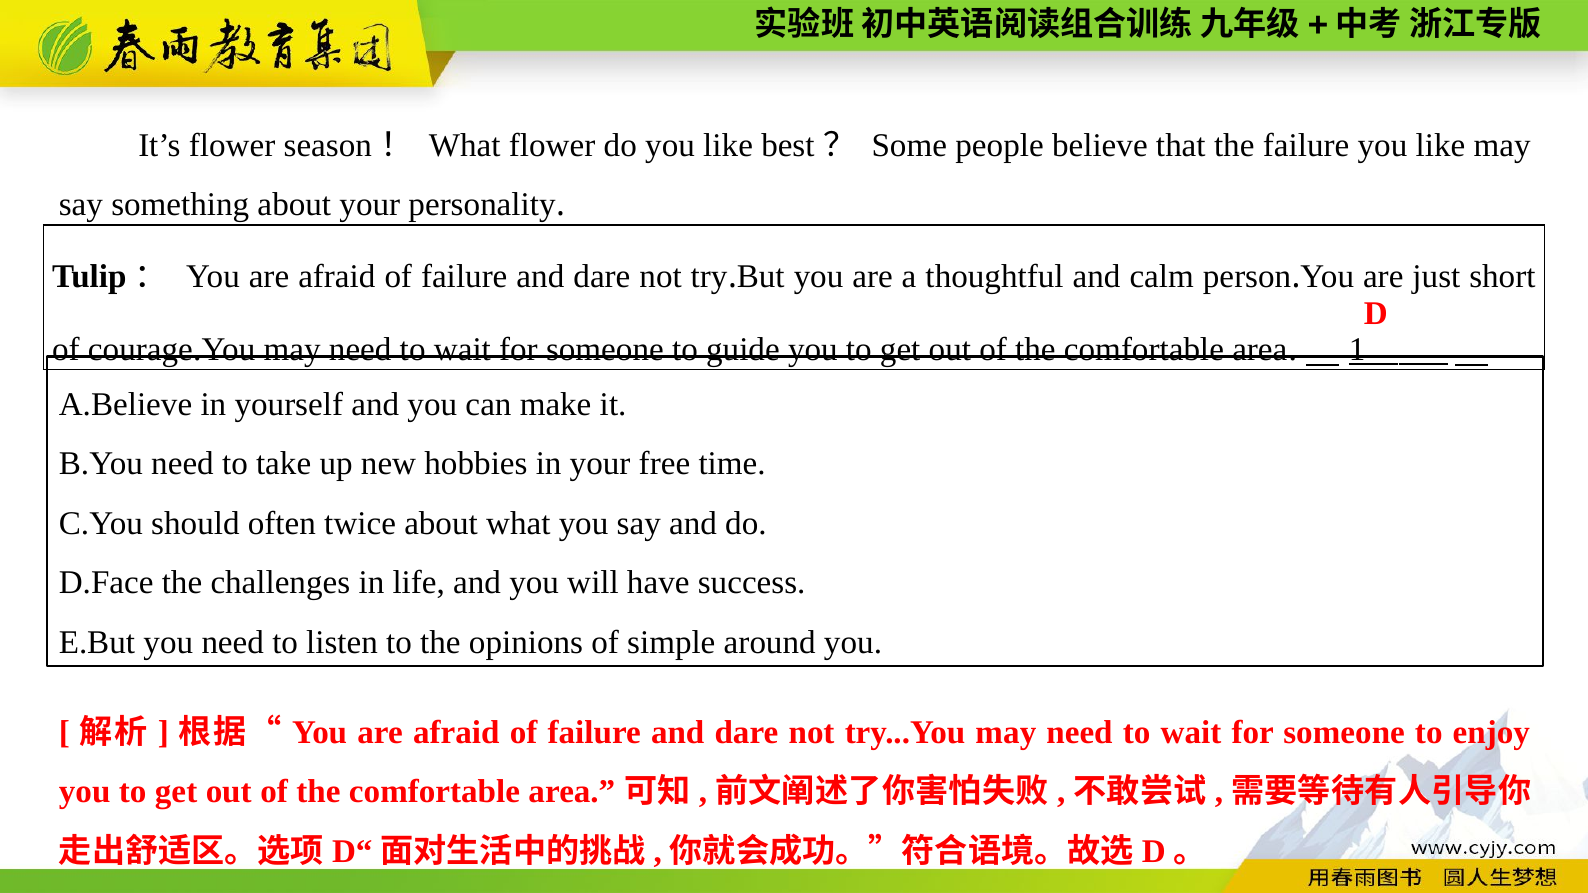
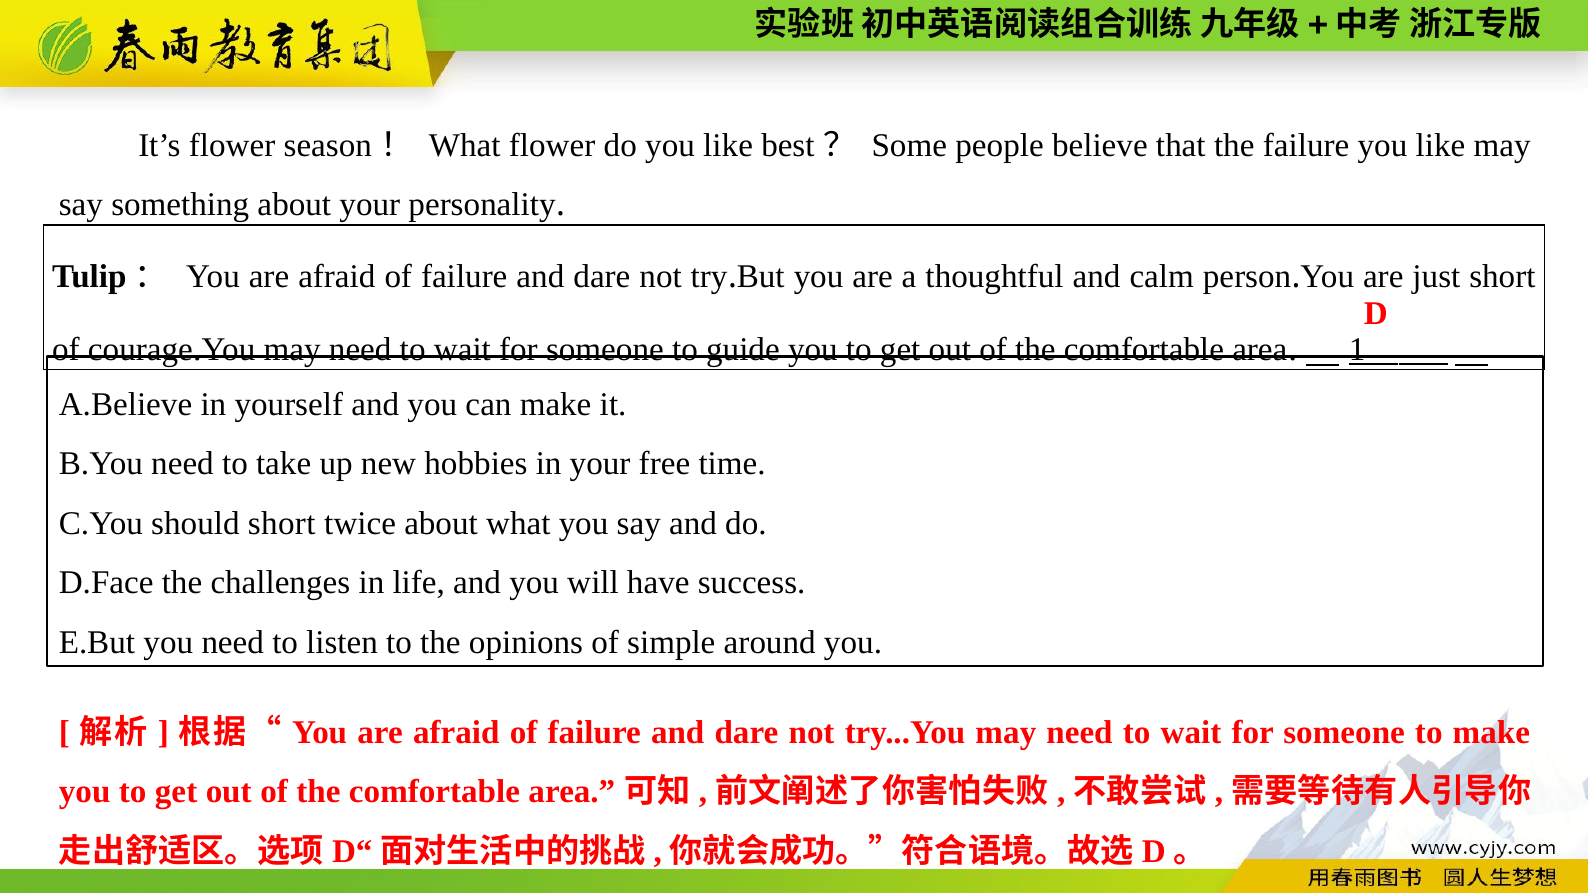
should often: often -> short (282, 524)
to enjoy: enjoy -> make (1491, 732)
